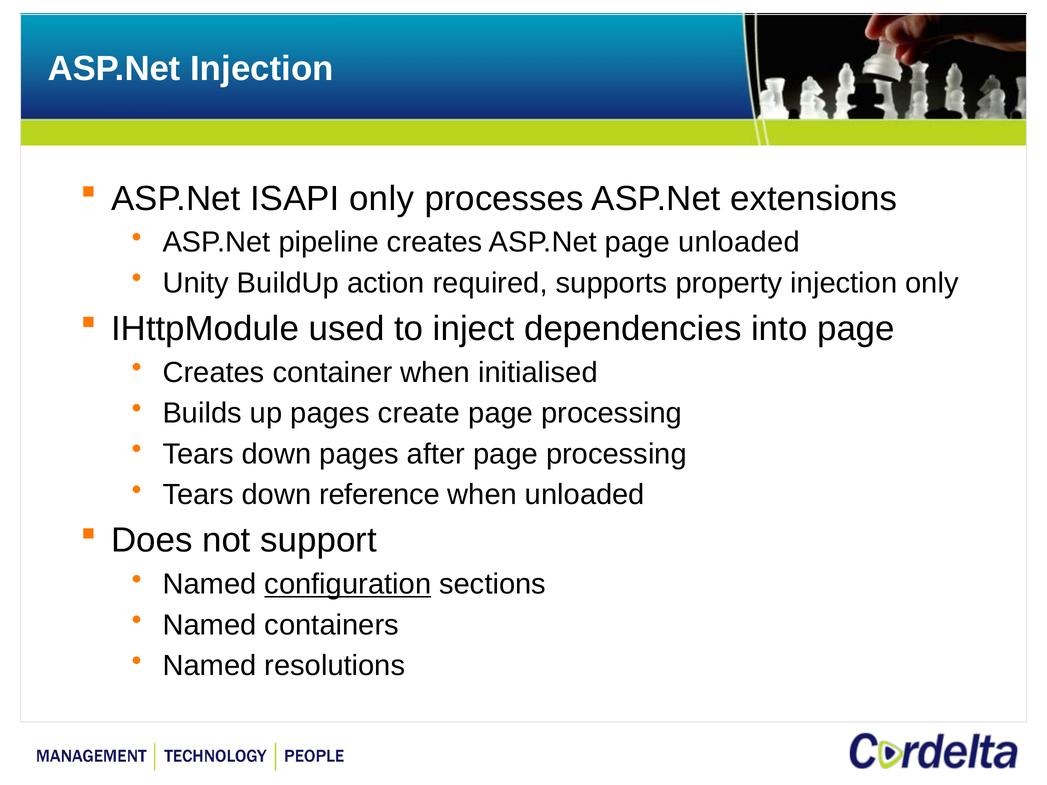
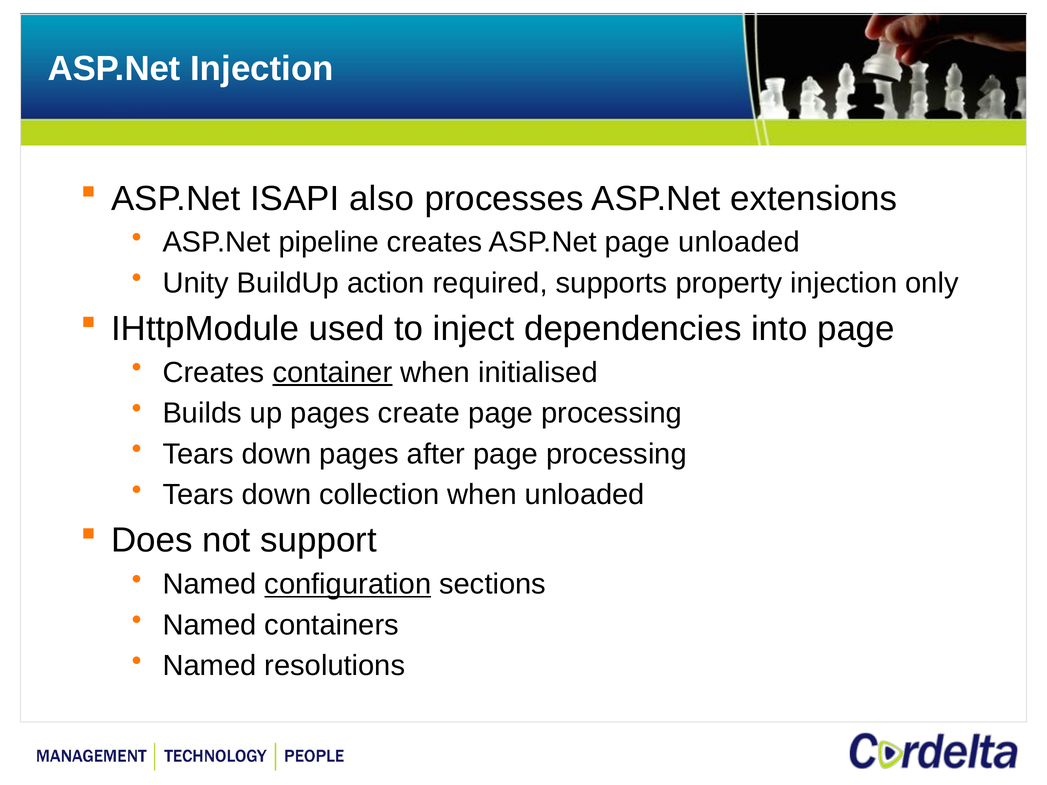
ISAPI only: only -> also (382, 199)
container underline: none -> present (332, 373)
reference: reference -> collection (379, 495)
